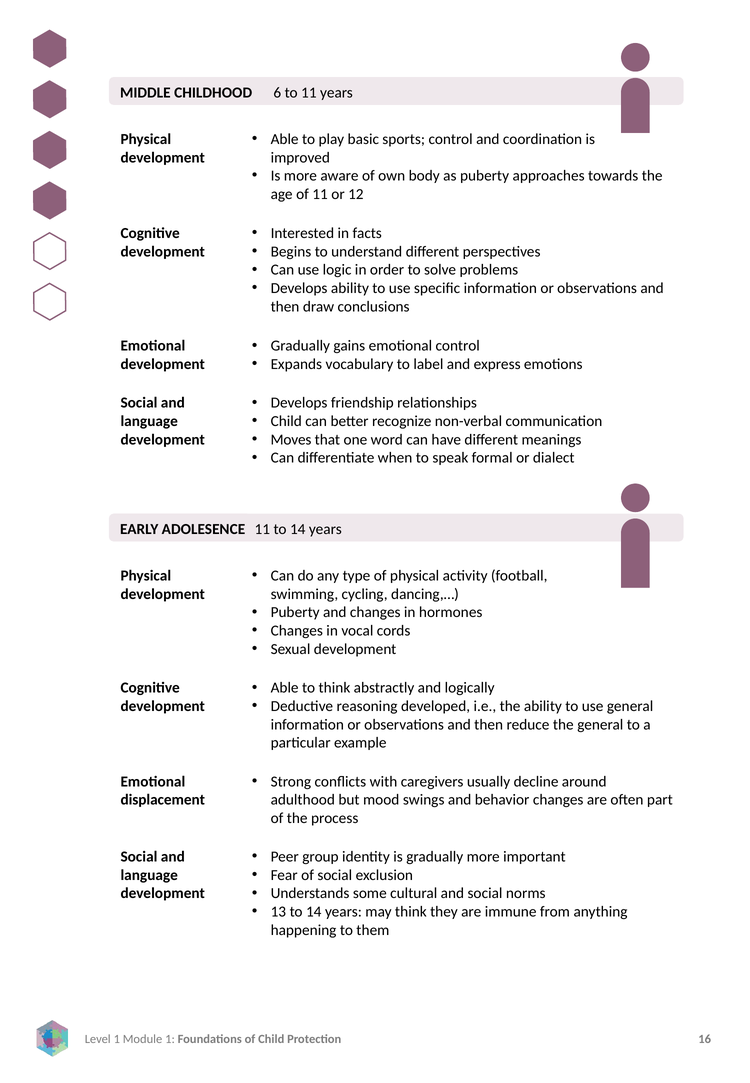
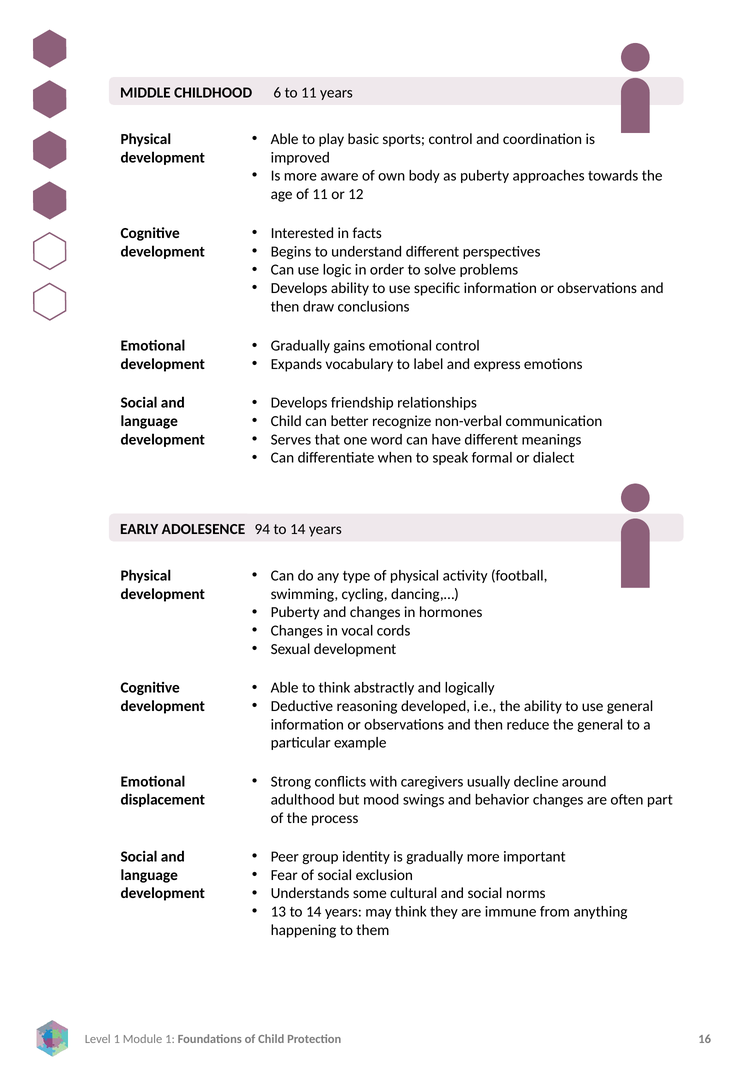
Moves: Moves -> Serves (291, 440)
ADOLESENCE 11: 11 -> 94 (262, 529)
